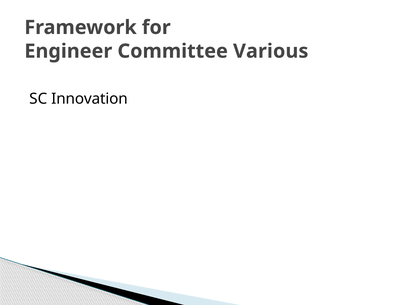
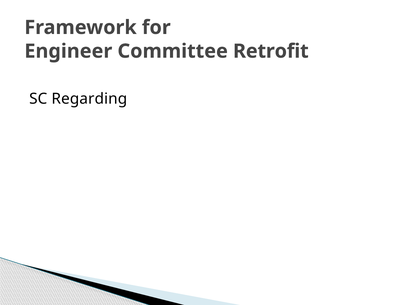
Various: Various -> Retrofit (271, 51)
Innovation: Innovation -> Regarding (89, 99)
